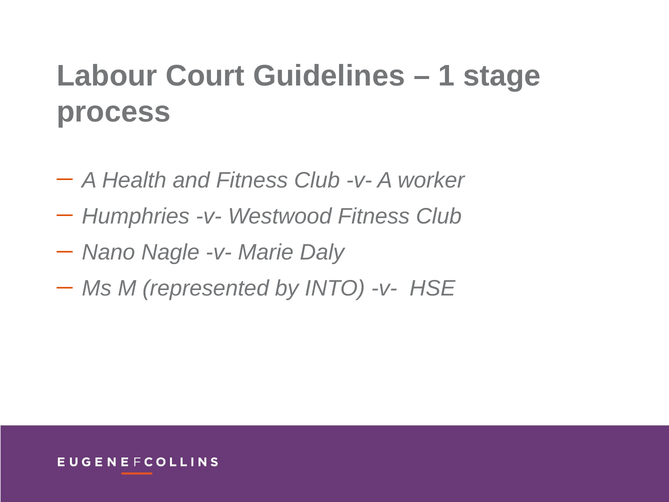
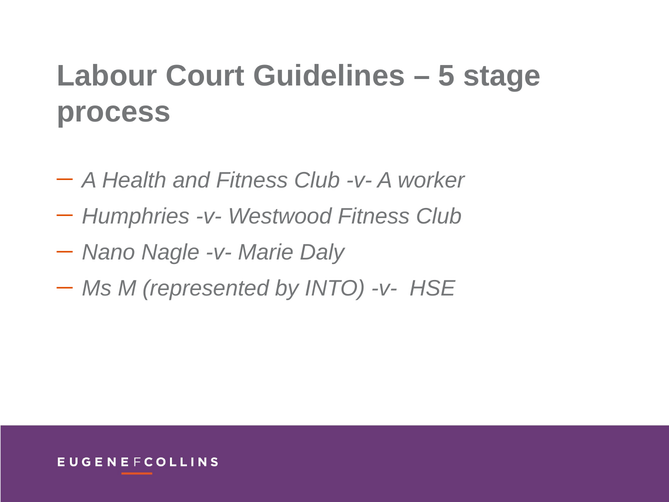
1: 1 -> 5 (447, 76)
